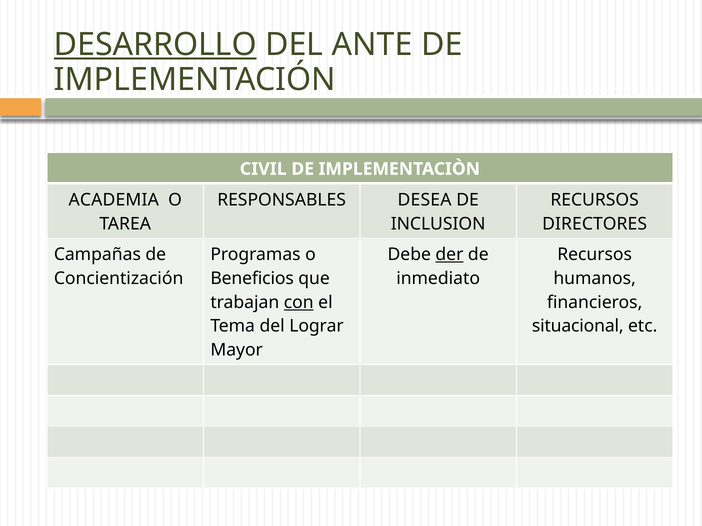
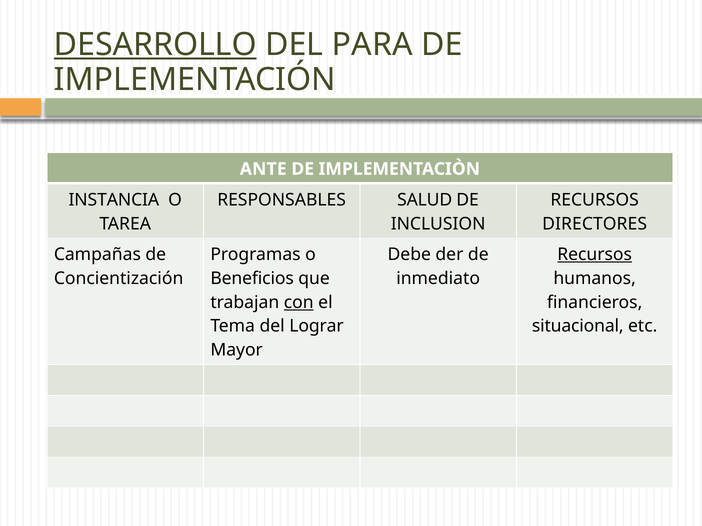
ANTE: ANTE -> PARA (372, 45)
CIVIL: CIVIL -> ANTE (263, 169)
ACADEMIA: ACADEMIA -> INSTANCIA (114, 200)
DESEA: DESEA -> SALUD (425, 200)
der underline: present -> none (449, 255)
Recursos underline: none -> present (595, 255)
